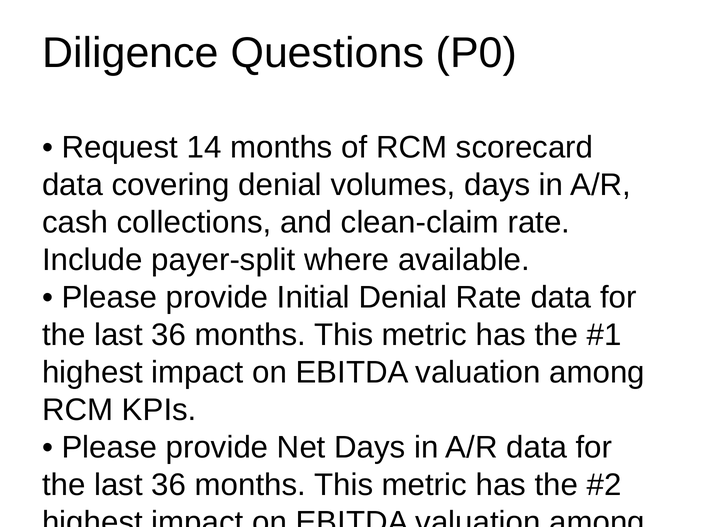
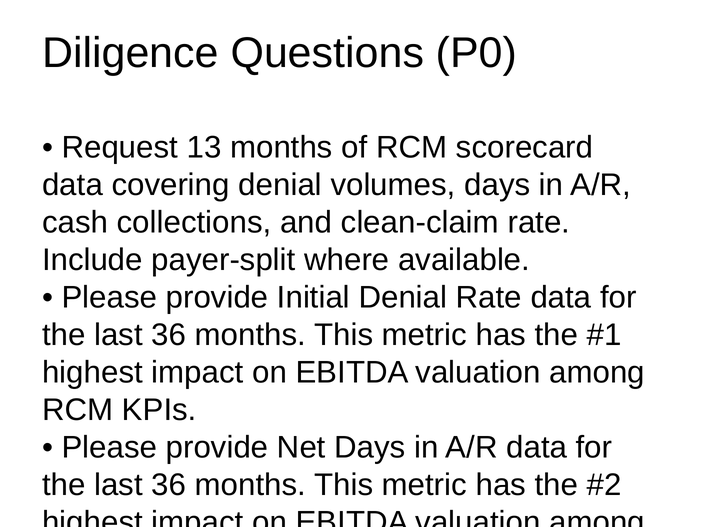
14: 14 -> 13 (204, 147)
